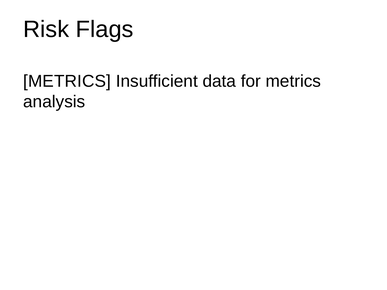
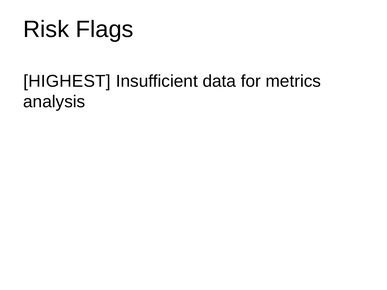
METRICS: METRICS -> HIGHEST (67, 81)
